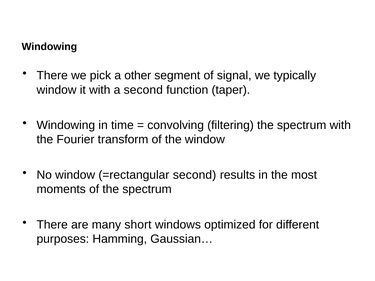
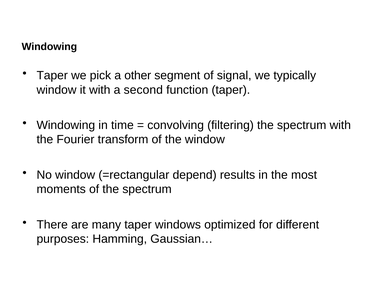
There: There -> Taper (52, 76)
=rectangular second: second -> depend (195, 175)
many short: short -> taper (138, 225)
